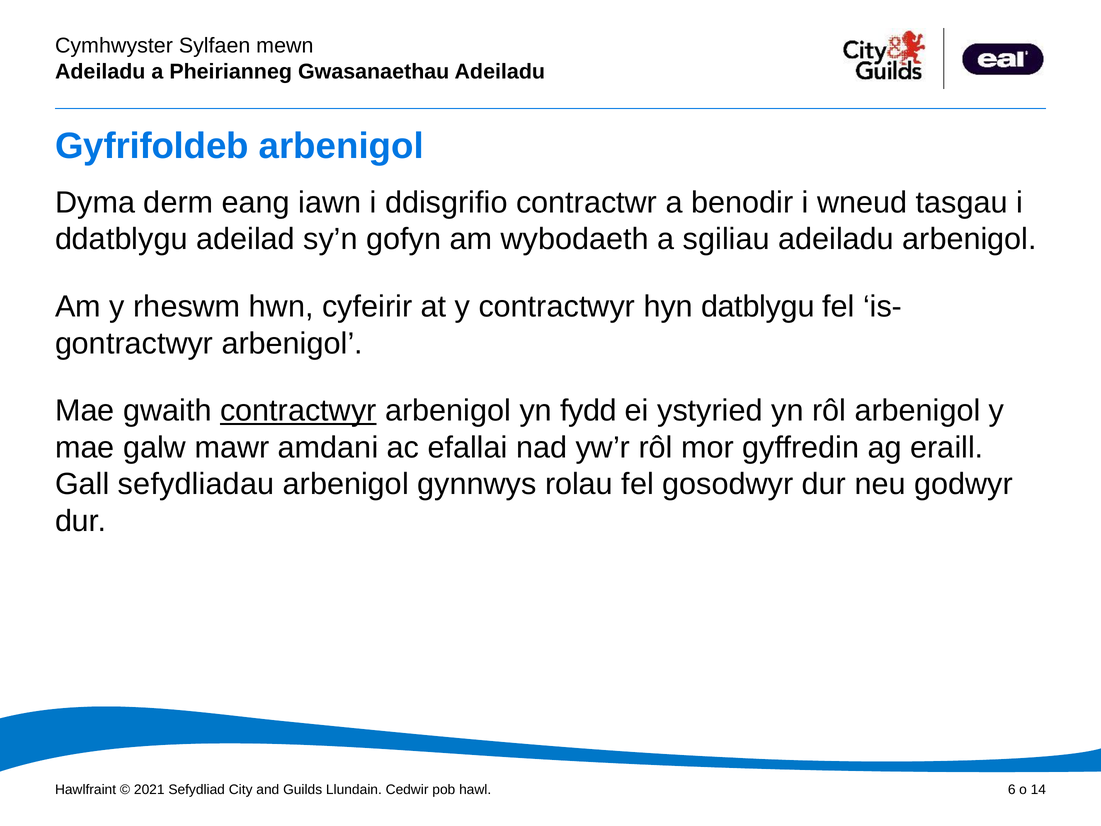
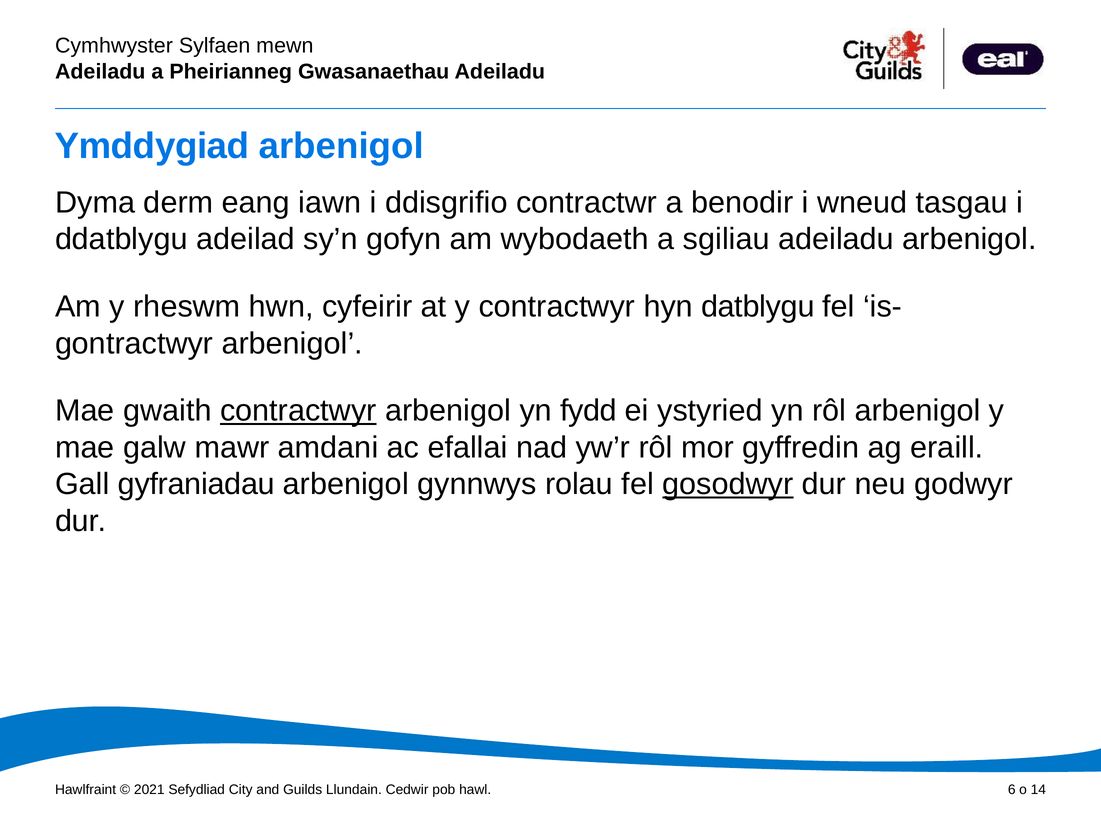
Gyfrifoldeb: Gyfrifoldeb -> Ymddygiad (152, 146)
sefydliadau: sefydliadau -> gyfraniadau (196, 484)
gosodwyr underline: none -> present (728, 484)
